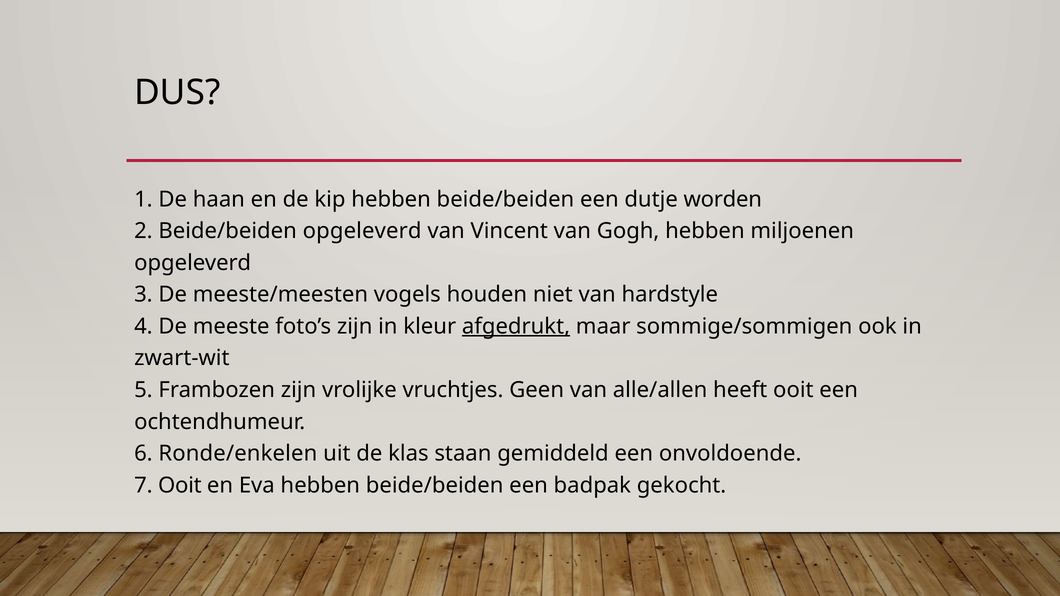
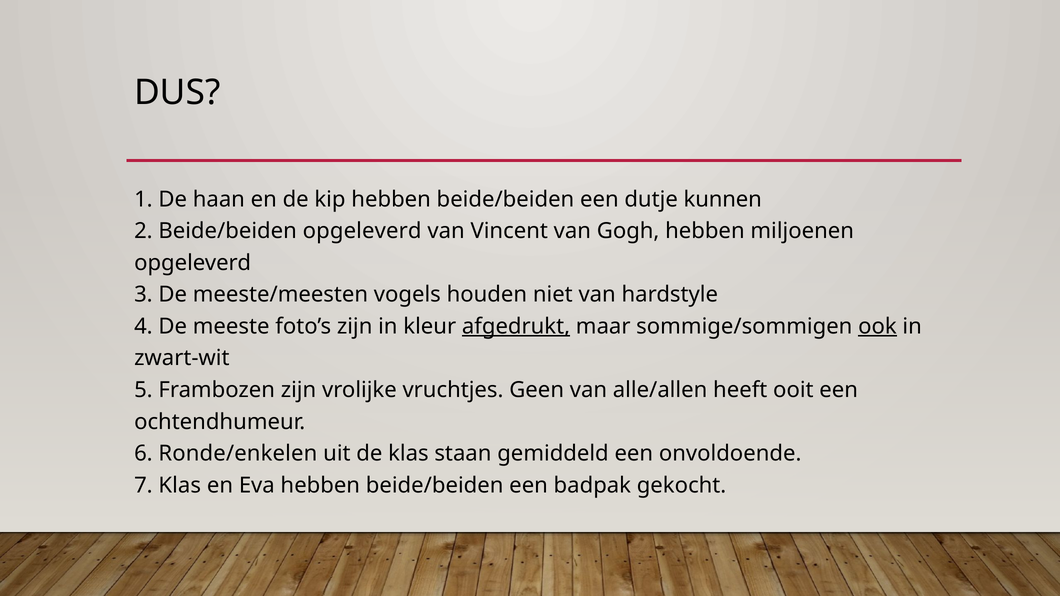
worden: worden -> kunnen (723, 199)
ook underline: none -> present (877, 327)
7 Ooit: Ooit -> Klas (180, 486)
